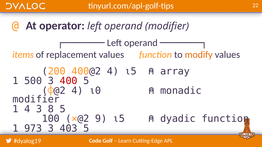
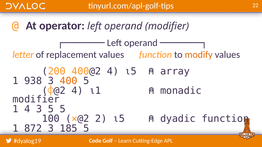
items: items -> letter (23, 55)
500: 500 -> 938 (33, 81)
400 colour: red -> orange (69, 81)
⍳0: ⍳0 -> ⍳1 (95, 91)
3 8: 8 -> 5 (51, 109)
9: 9 -> 2 (101, 119)
973: 973 -> 872 (33, 129)
403: 403 -> 185 (69, 129)
